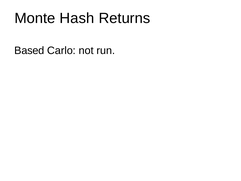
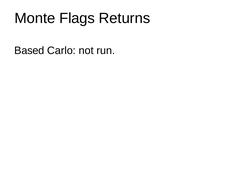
Hash: Hash -> Flags (77, 18)
